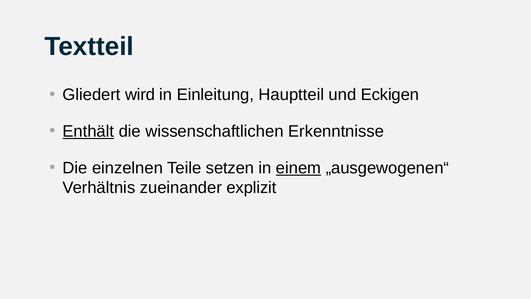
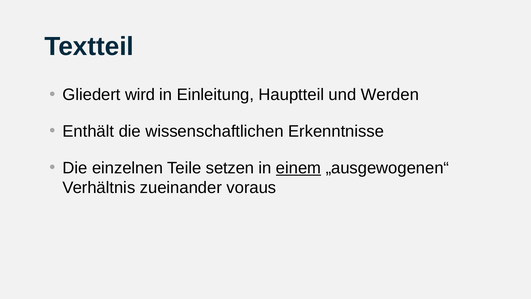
Eckigen: Eckigen -> Werden (390, 95)
Enthält underline: present -> none (88, 131)
explizit: explizit -> voraus (251, 188)
